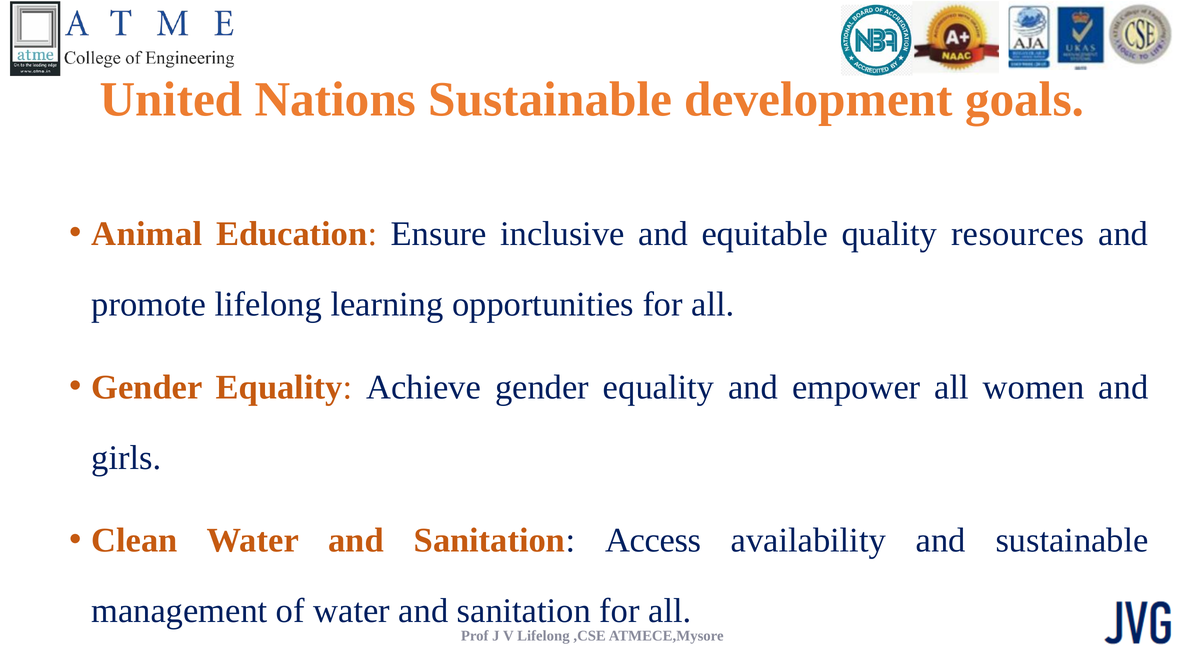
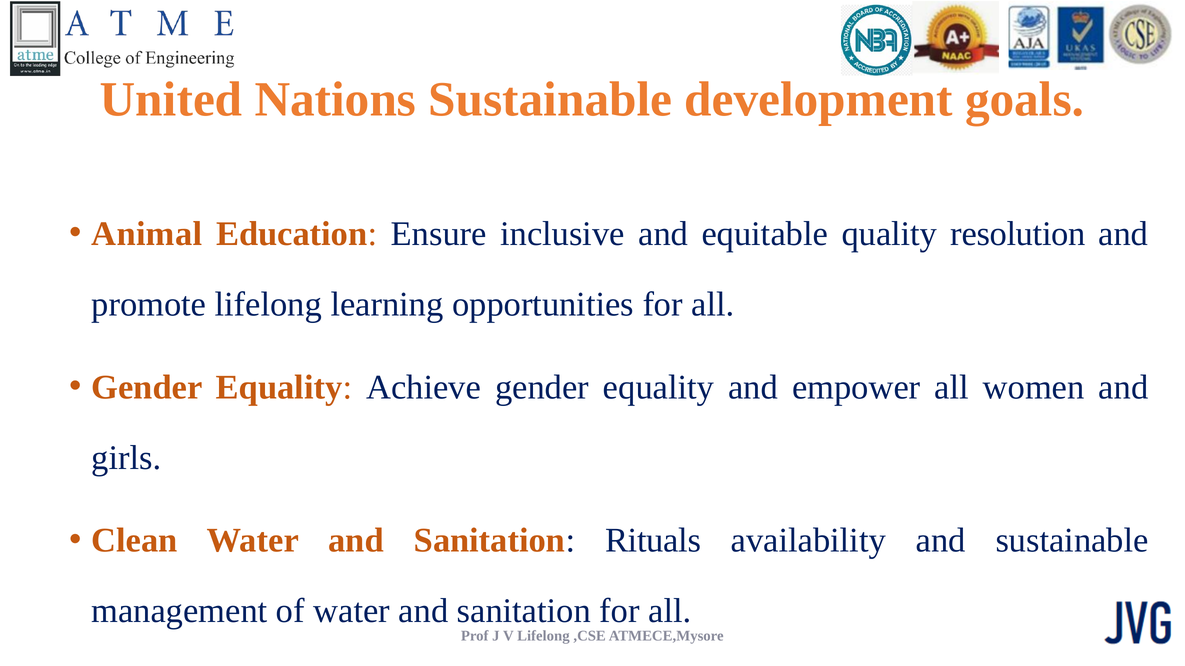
resources: resources -> resolution (1018, 234)
Access: Access -> Rituals (653, 541)
